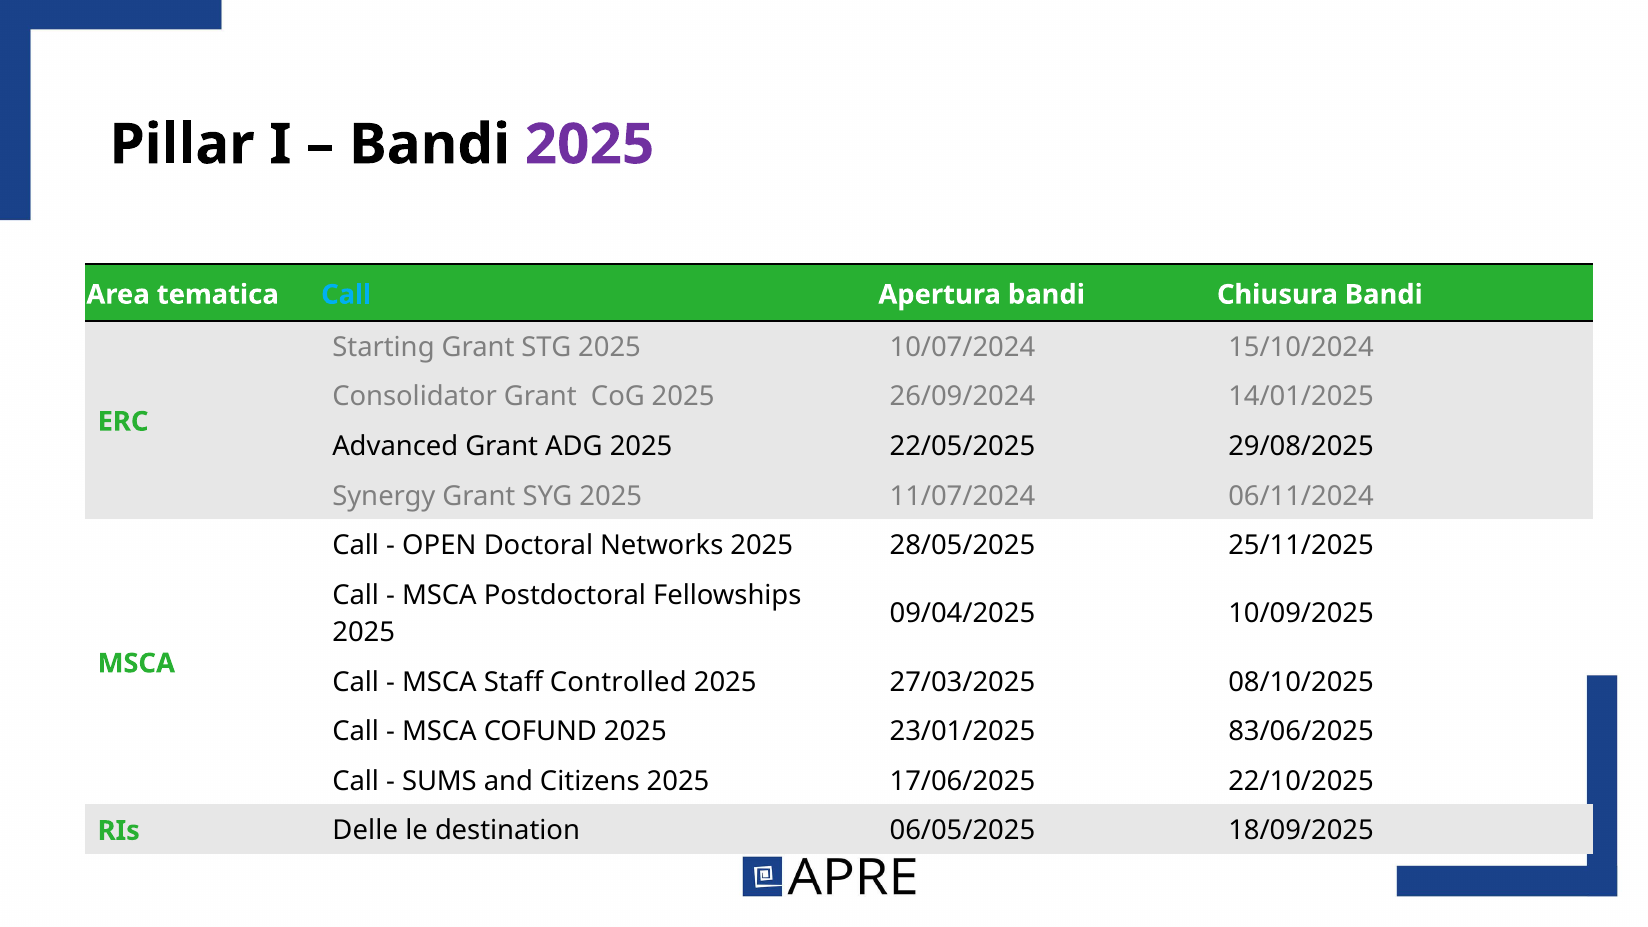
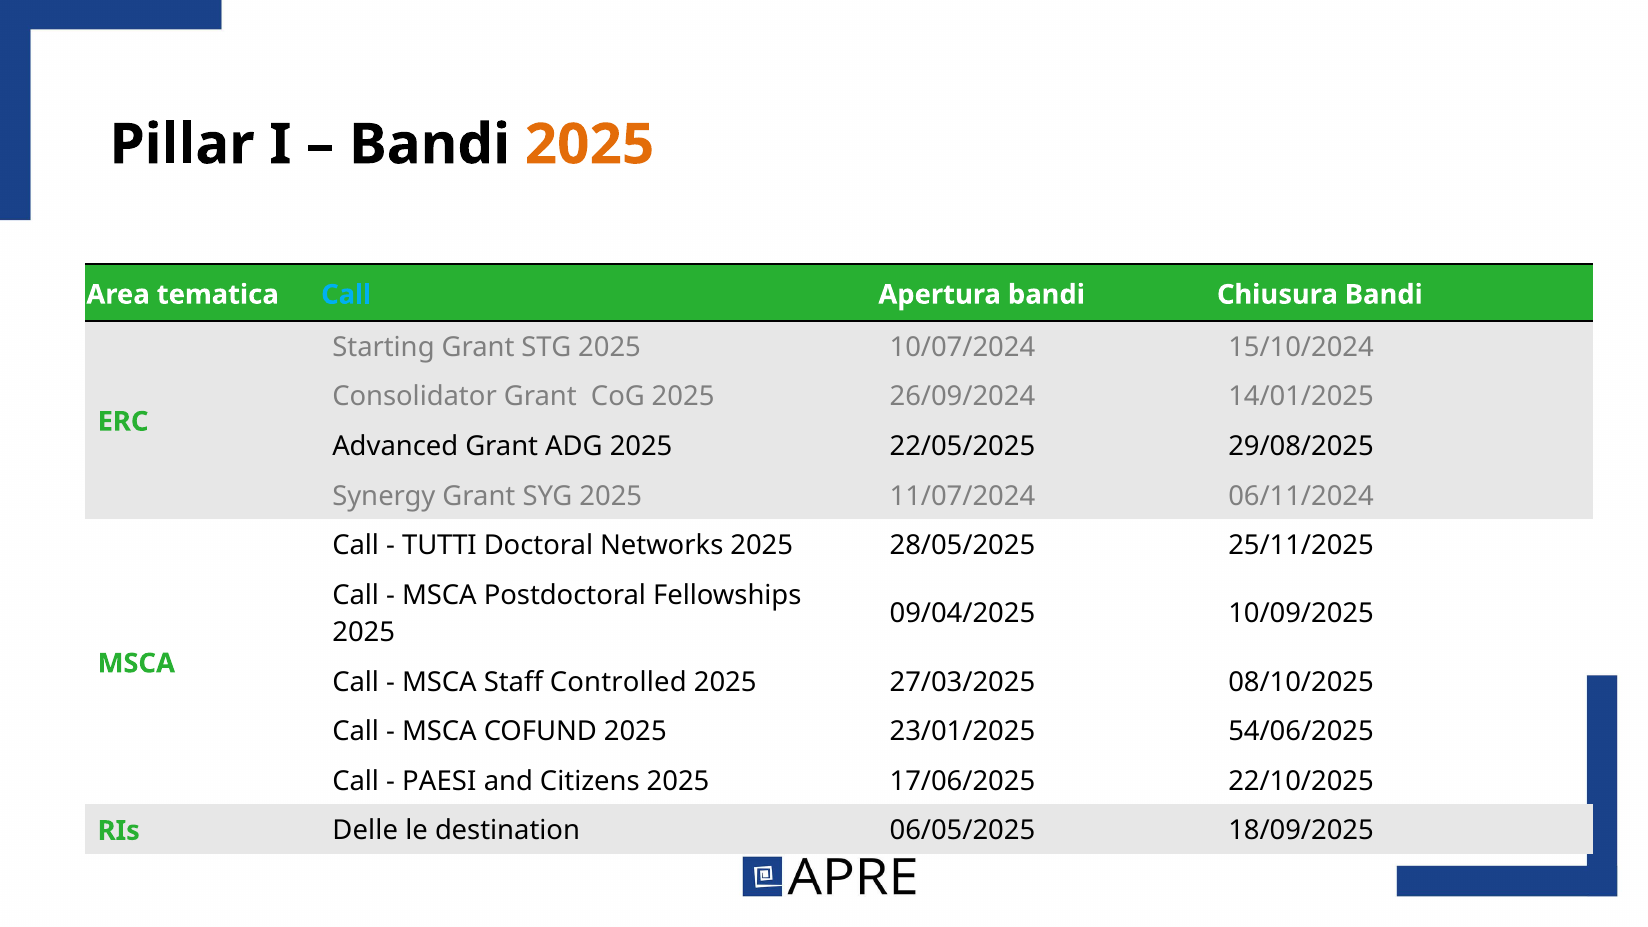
2025 colour: purple -> orange (590, 145)
OPEN: OPEN -> TUTTI (439, 546)
83/06/2025: 83/06/2025 -> 54/06/2025 (1301, 732)
SUMS: SUMS -> PAESI (439, 781)
